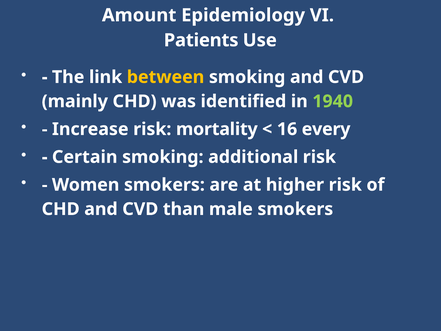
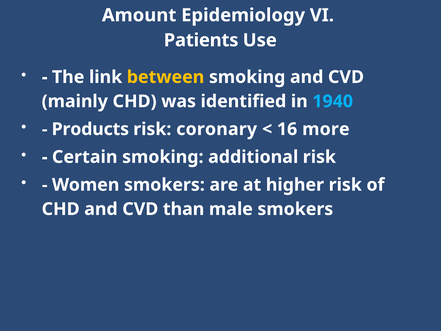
1940 colour: light green -> light blue (333, 101)
Increase: Increase -> Products (90, 129)
mortality: mortality -> coronary (217, 129)
every: every -> more (326, 129)
